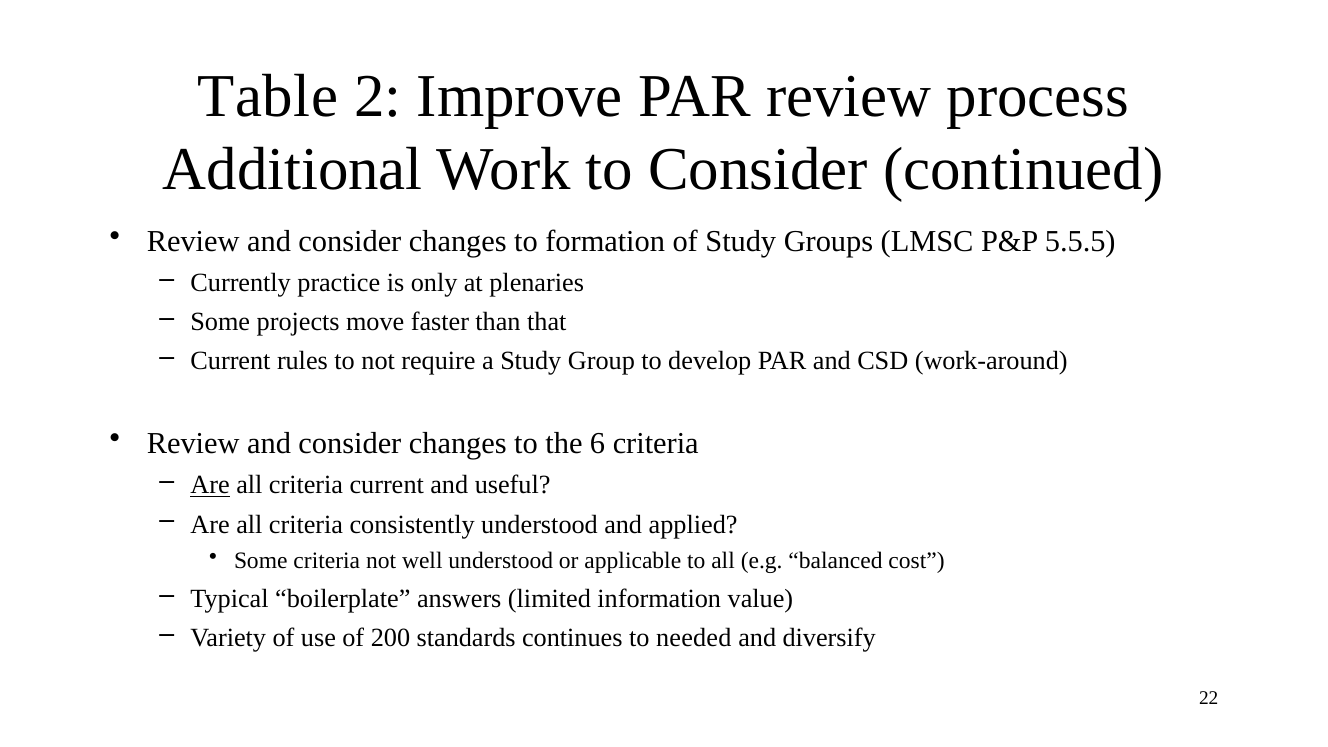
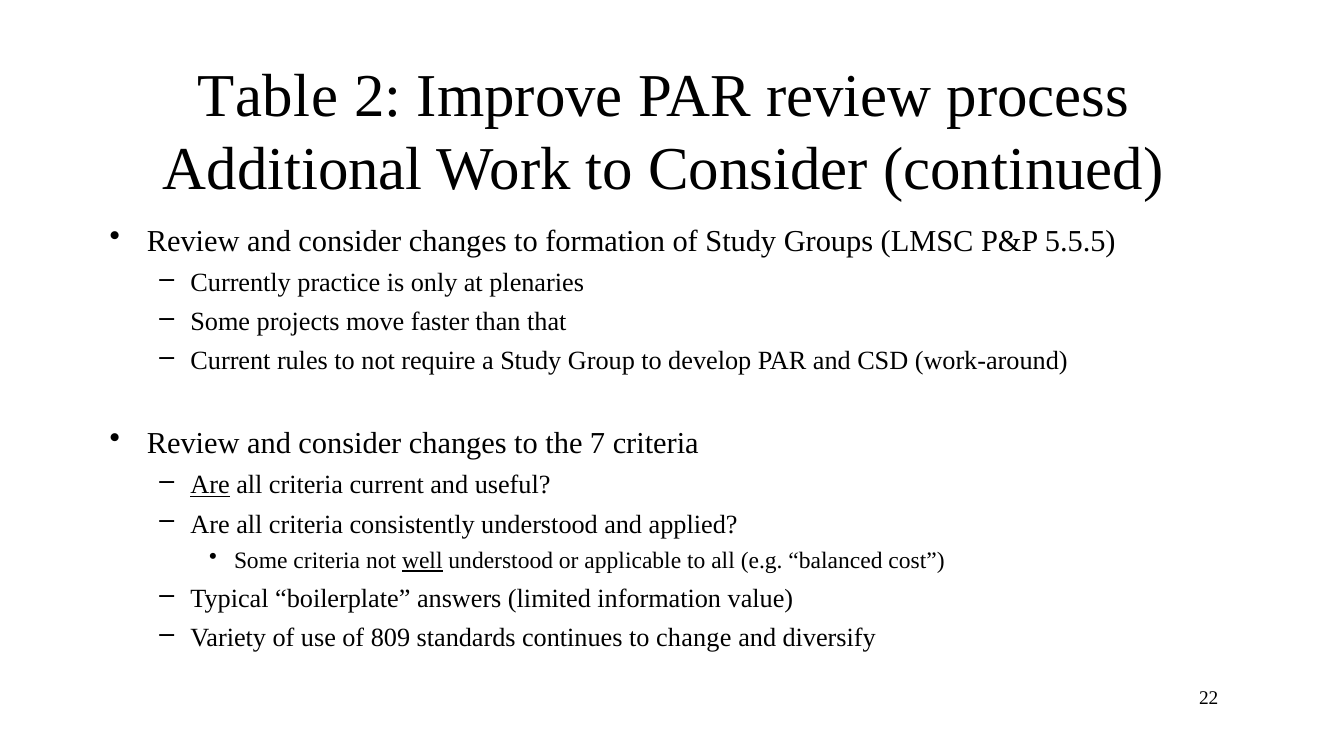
6: 6 -> 7 (598, 444)
well underline: none -> present (422, 561)
200: 200 -> 809 (391, 638)
needed: needed -> change (694, 638)
